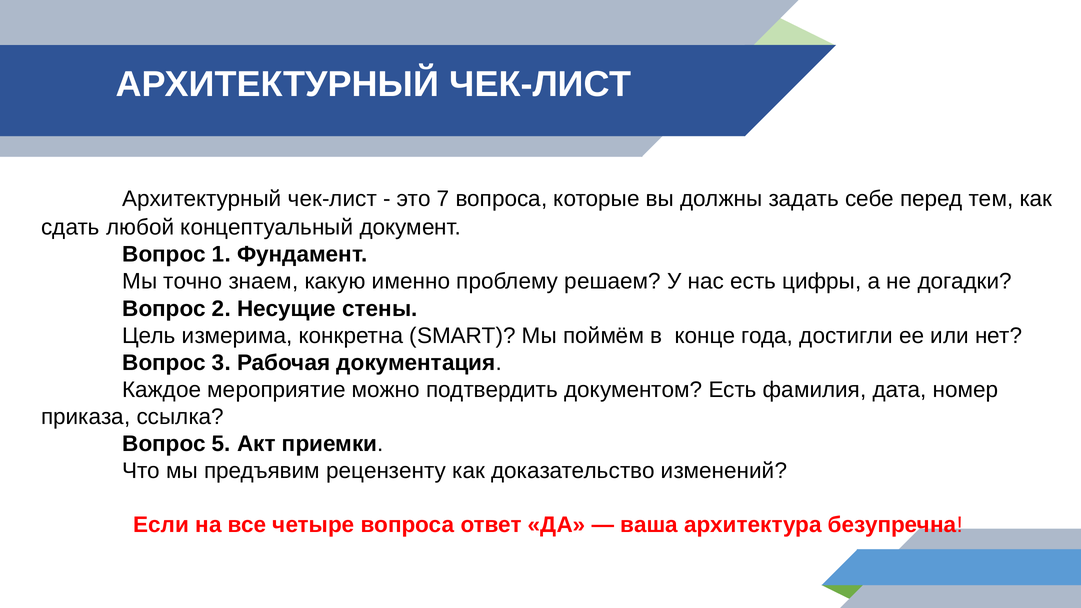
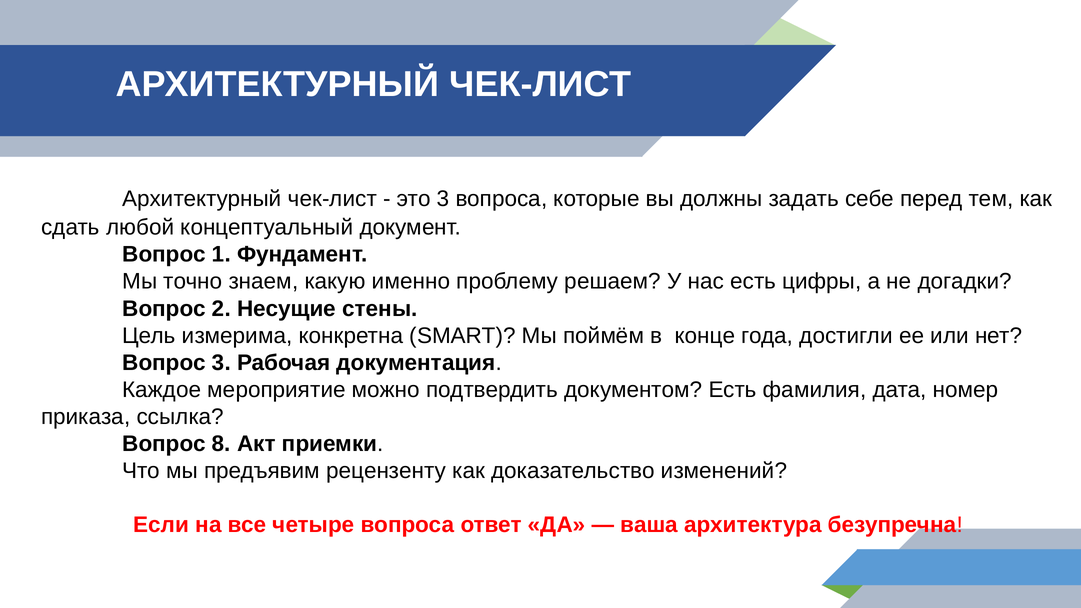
это 7: 7 -> 3 (443, 199)
5: 5 -> 8 (221, 444)
